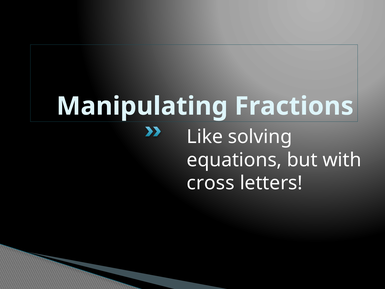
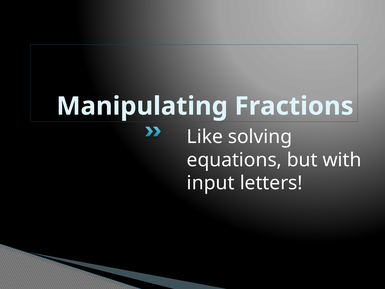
cross: cross -> input (211, 183)
